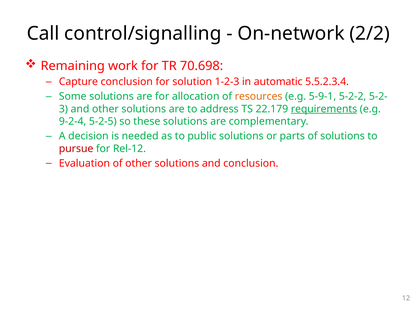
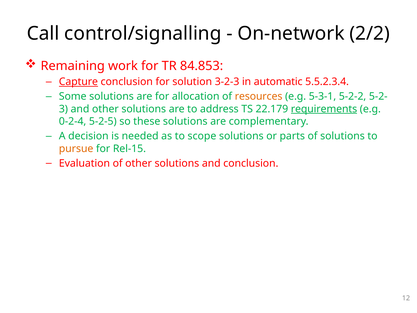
70.698: 70.698 -> 84.853 (202, 66)
Capture underline: none -> present (78, 82)
1-2-3: 1-2-3 -> 3-2-3 (227, 82)
5-9-1: 5-9-1 -> 5-3-1 (322, 96)
9-2-4: 9-2-4 -> 0-2-4 (73, 121)
public: public -> scope (202, 136)
pursue colour: red -> orange (76, 149)
Rel-12: Rel-12 -> Rel-15 (129, 149)
